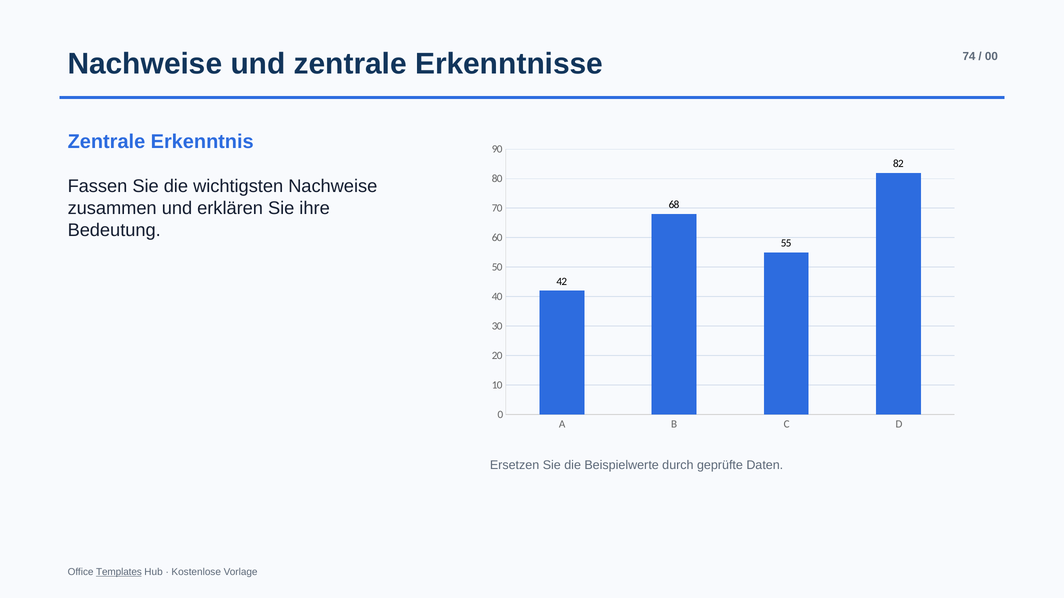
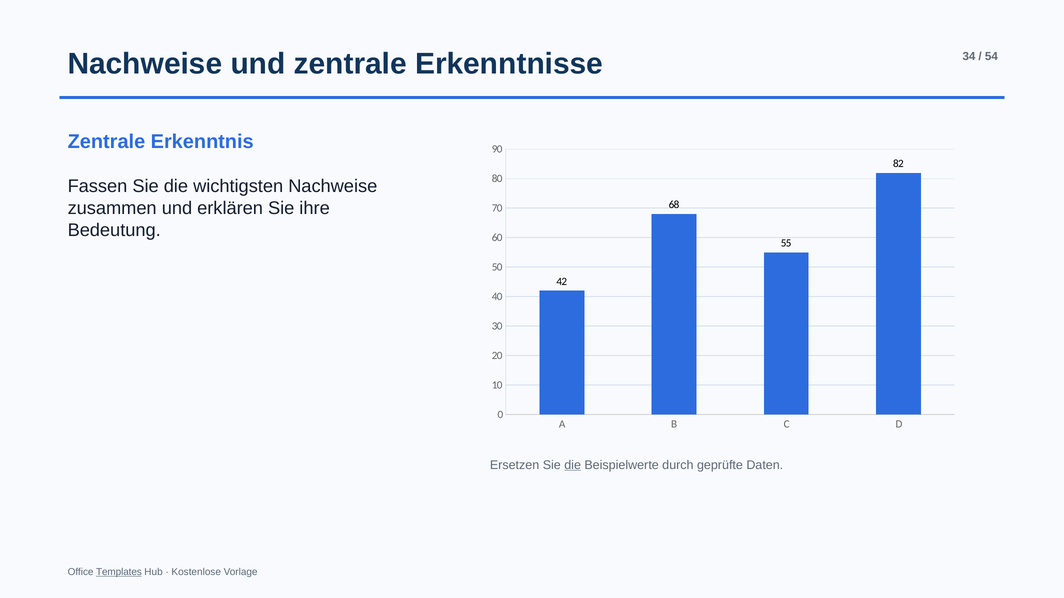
74: 74 -> 34 (969, 57)
00: 00 -> 54 (991, 57)
die underline: none -> present (573, 465)
